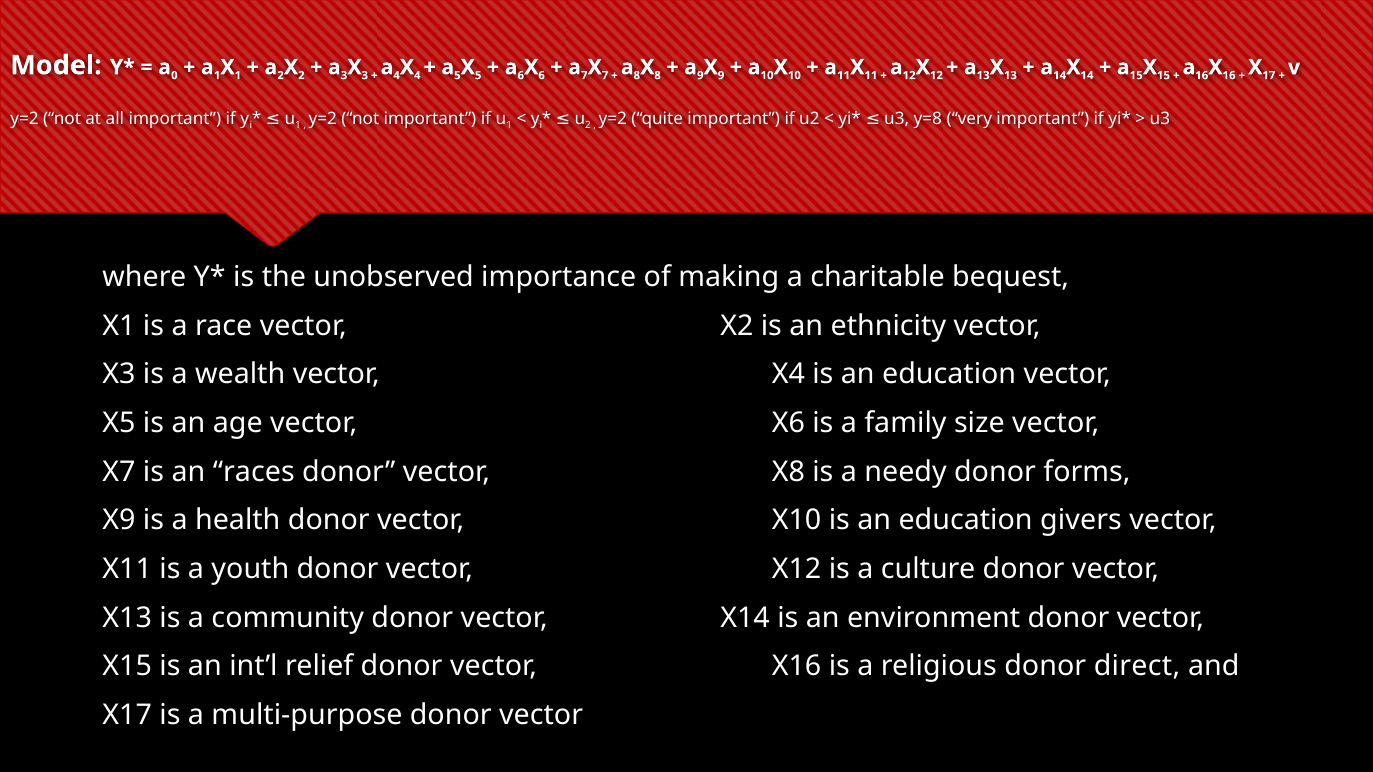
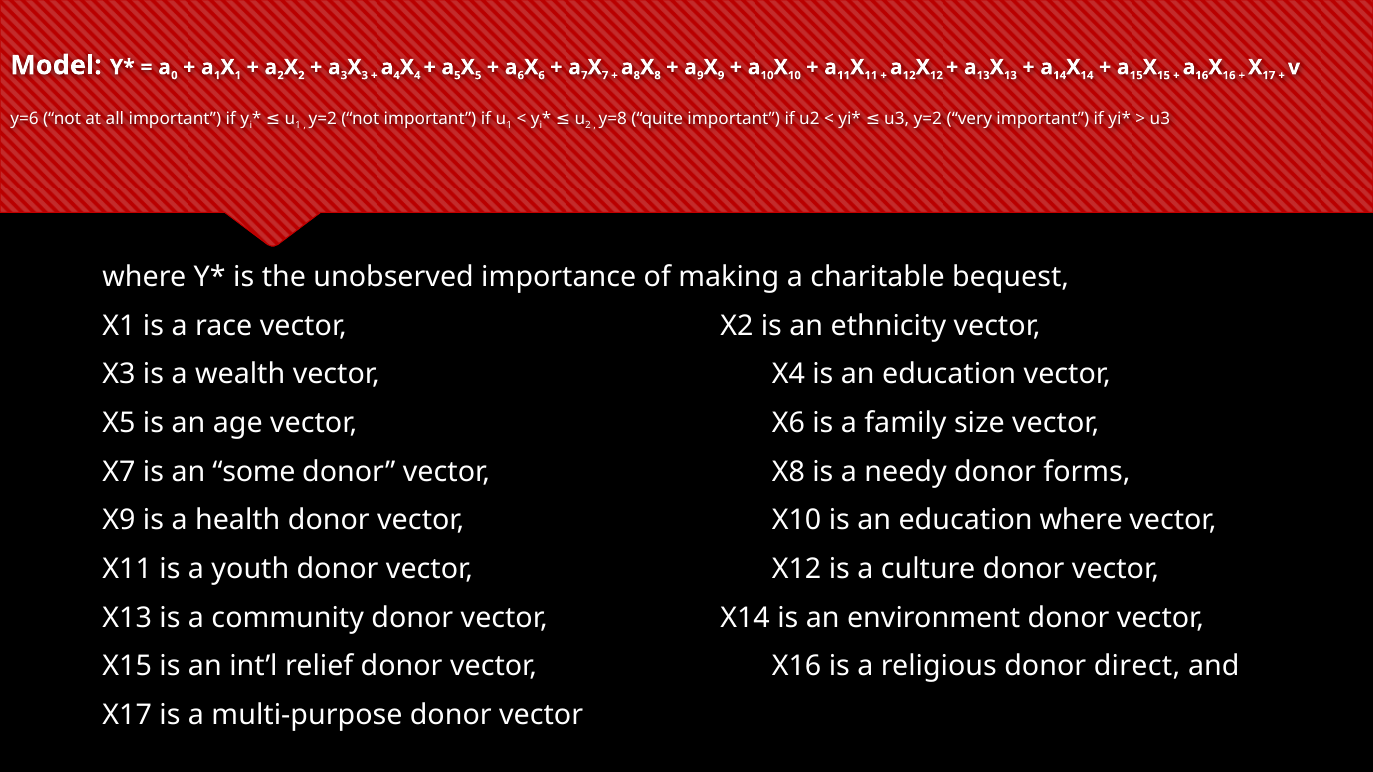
y=2: y=2 -> y=8 (613, 119)
u3 y=8: y=8 -> y=2 (928, 119)
y=2: y=2 -> y=6 (24, 119)
races: races -> some (254, 472)
education givers: givers -> where (1081, 521)
